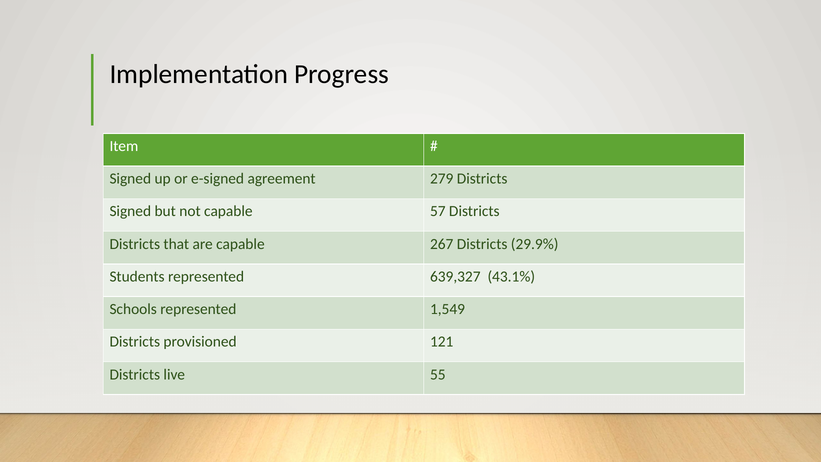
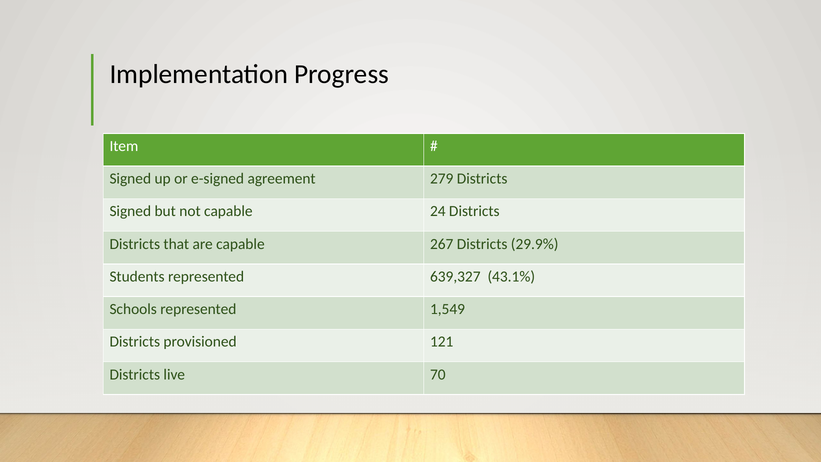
57: 57 -> 24 (438, 211)
55: 55 -> 70 (438, 374)
